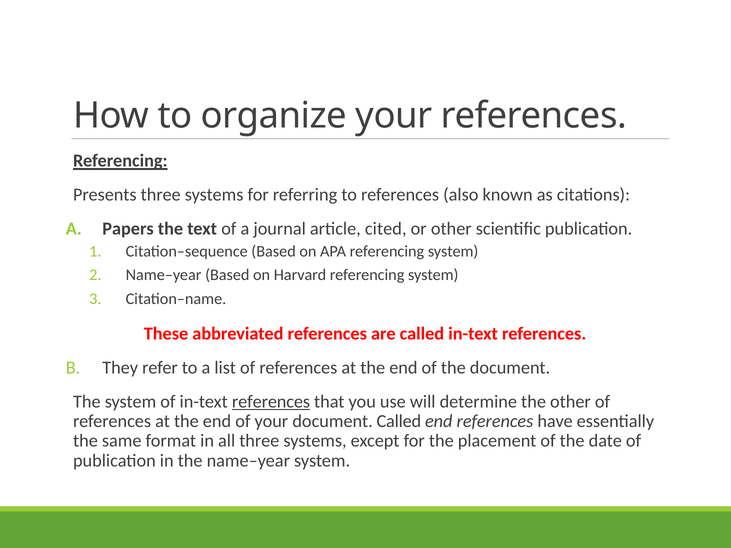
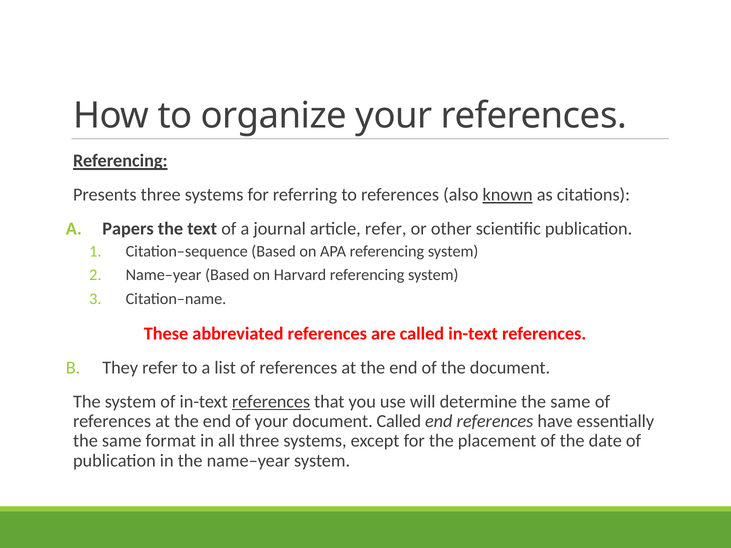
known underline: none -> present (508, 195)
article cited: cited -> refer (386, 229)
determine the other: other -> same (570, 402)
